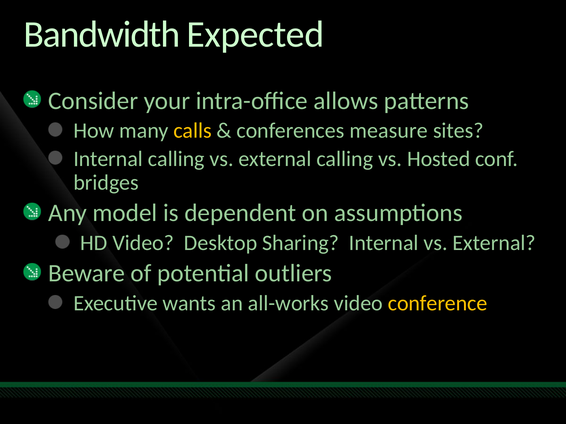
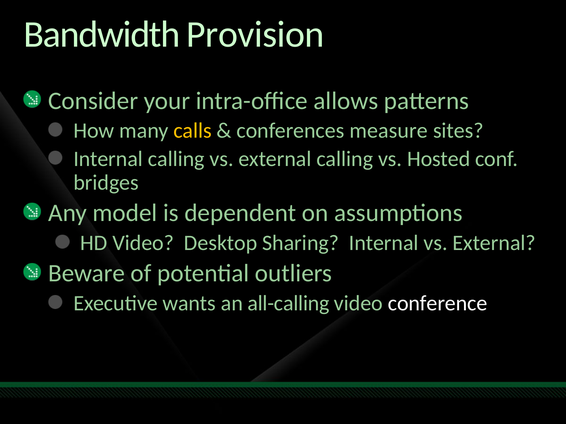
Expected: Expected -> Provision (255, 34)
all-works: all-works -> all-calling (289, 304)
conference colour: yellow -> white (438, 304)
